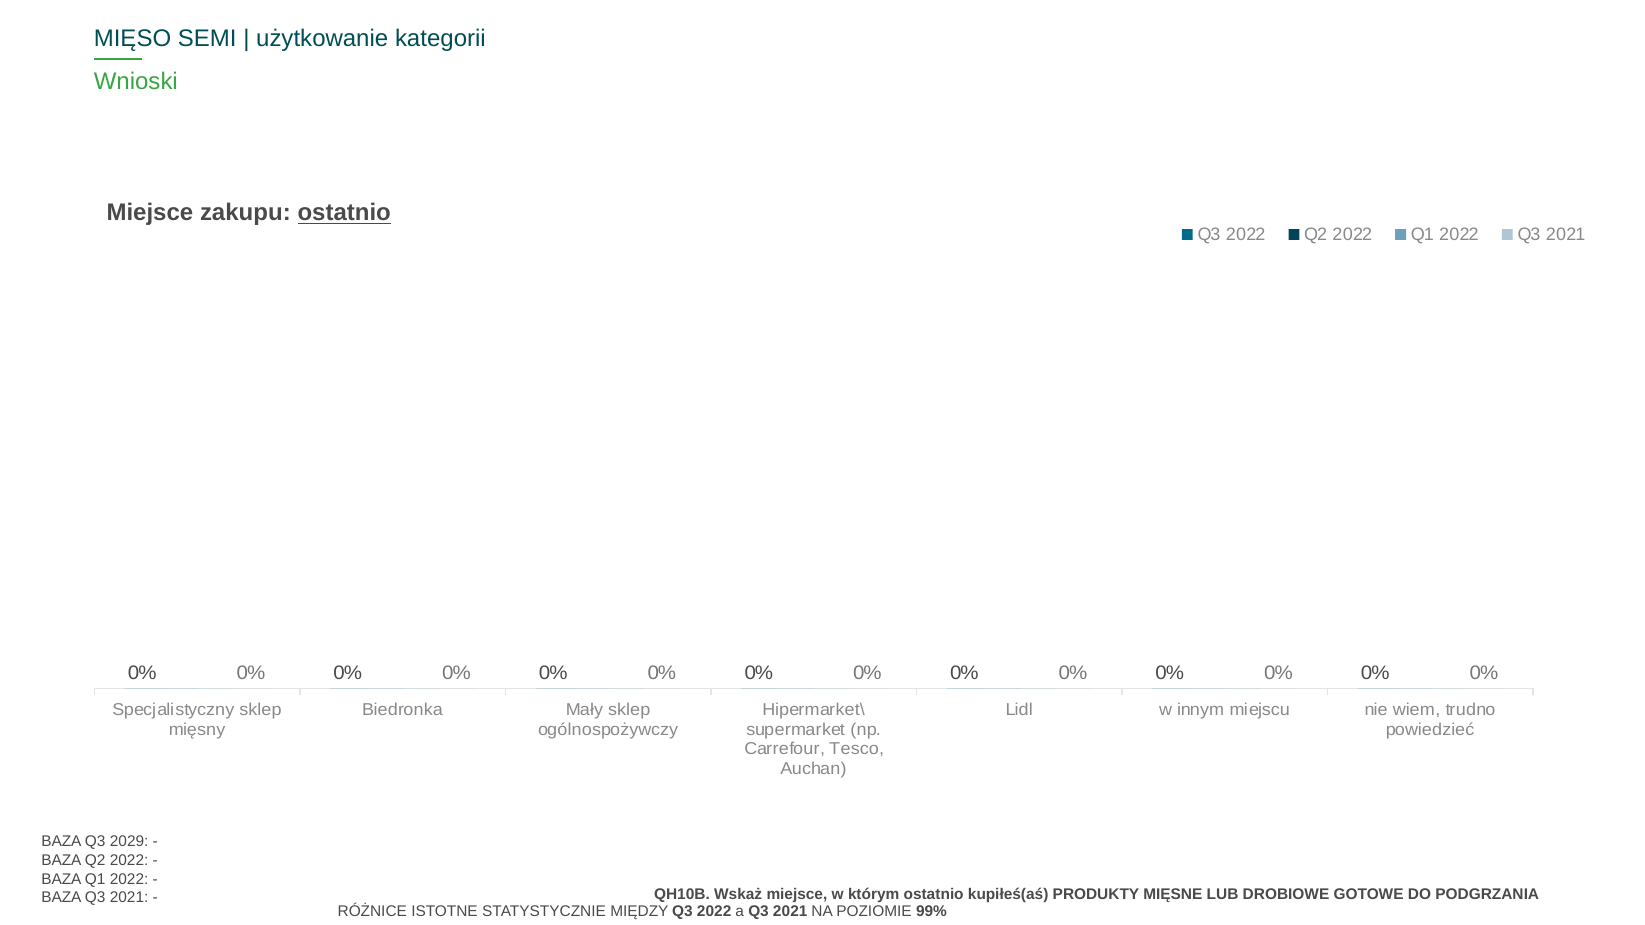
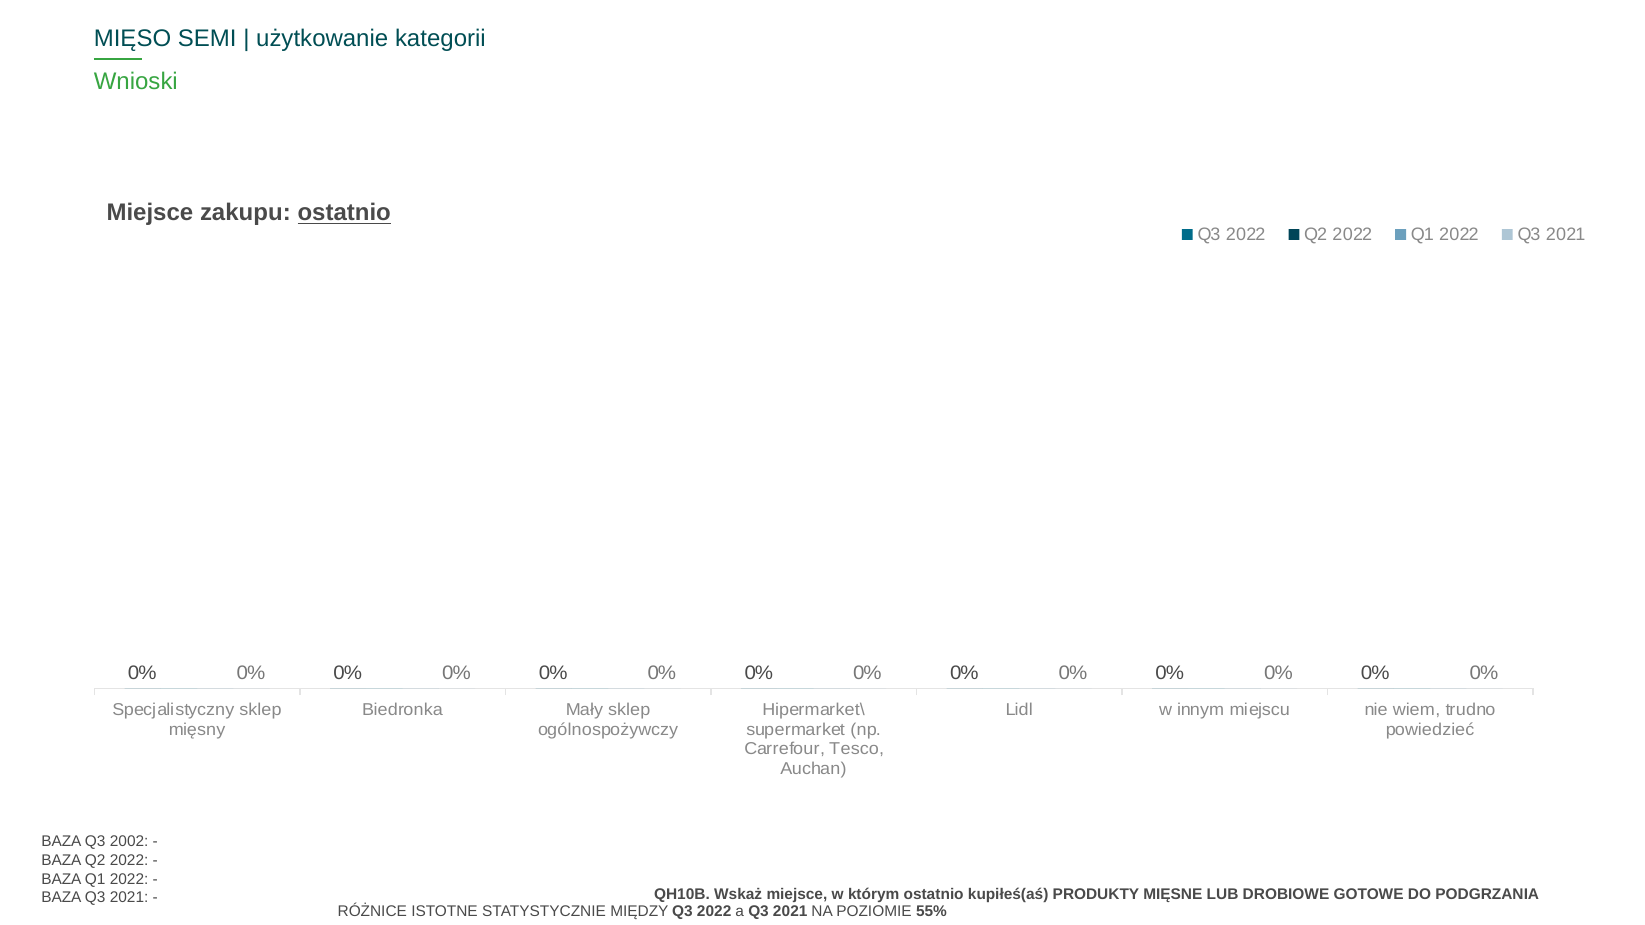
2029: 2029 -> 2002 (129, 842)
99%: 99% -> 55% (931, 912)
